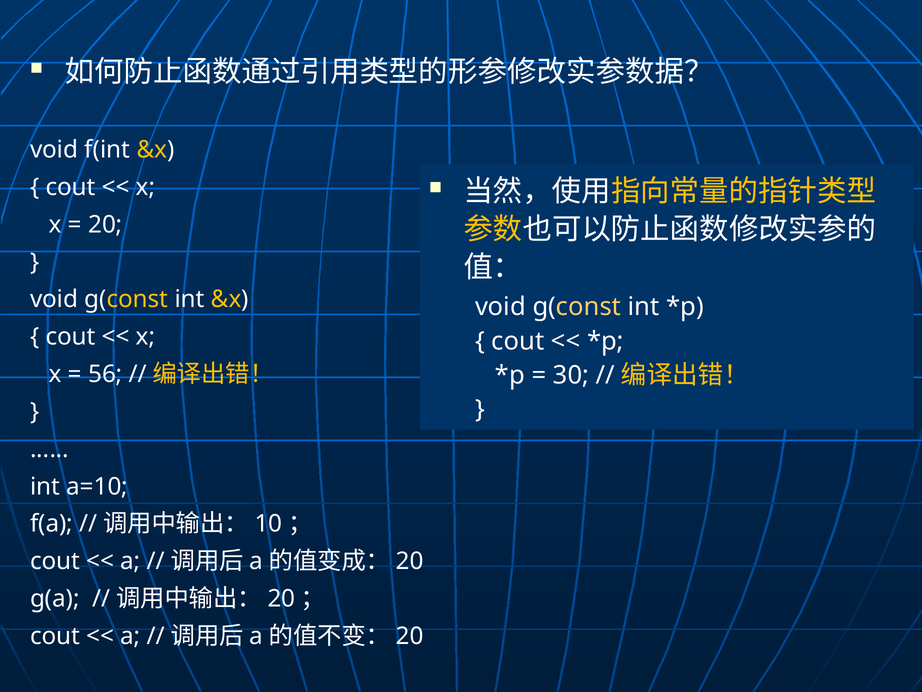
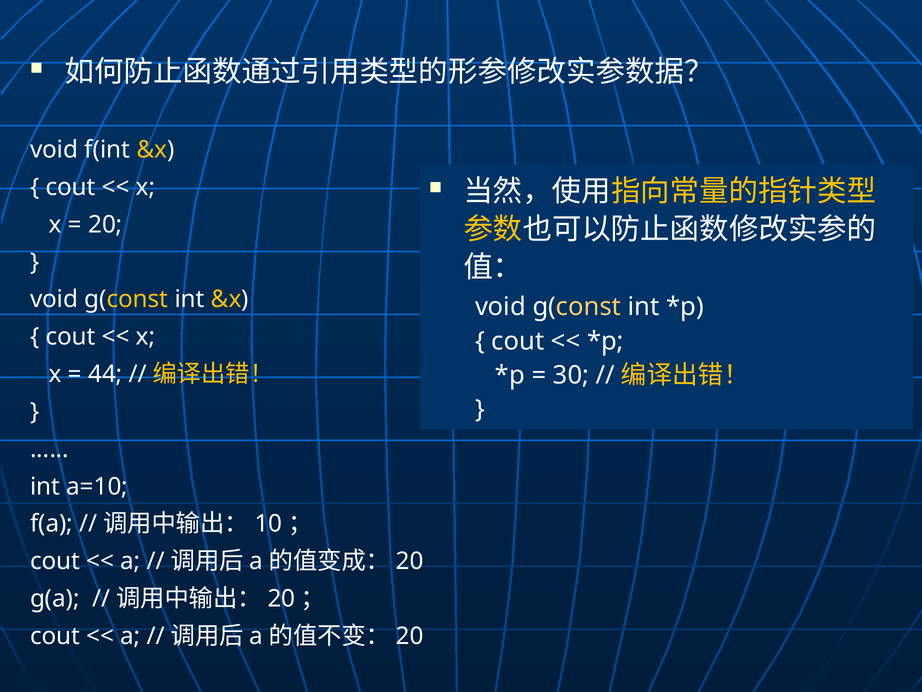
56: 56 -> 44 (105, 374)
